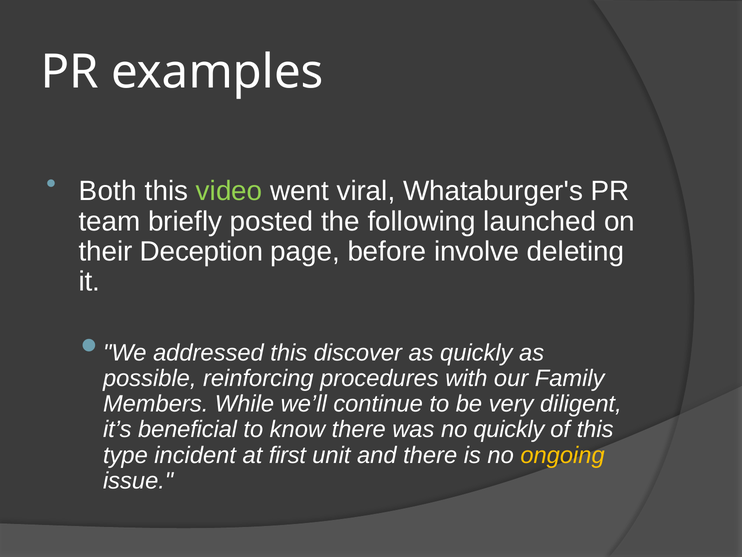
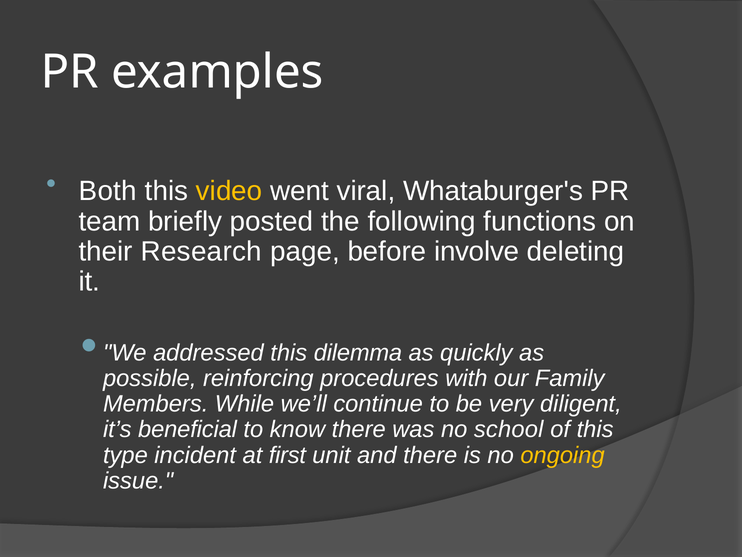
video colour: light green -> yellow (229, 191)
launched: launched -> functions (540, 221)
Deception: Deception -> Research (201, 251)
discover: discover -> dilemma (358, 352)
no quickly: quickly -> school (509, 429)
